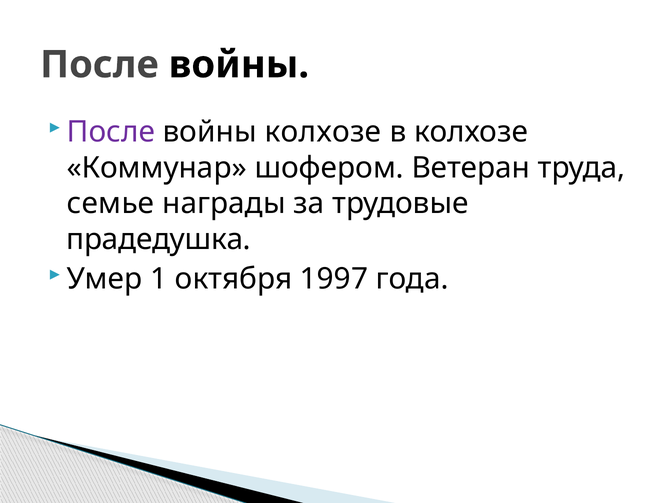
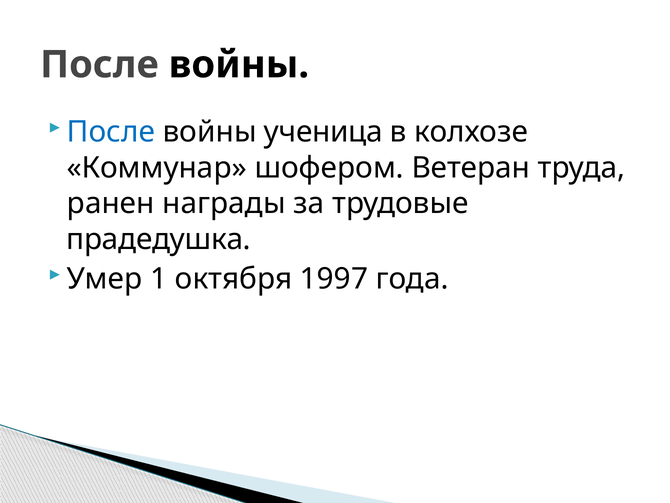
После colour: purple -> blue (111, 132)
войны колхозе: колхозе -> ученица (323, 132)
семье: семье -> ранен (111, 203)
